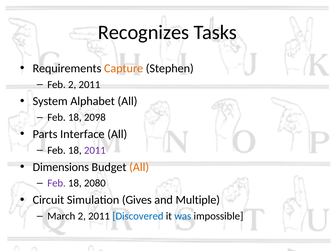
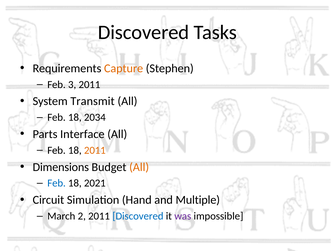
Recognizes: Recognizes -> Discovered (144, 32)
Feb 2: 2 -> 3 (72, 85)
Alphabet: Alphabet -> Transmit (93, 101)
2098: 2098 -> 2034 (95, 118)
2011 colour: purple -> orange (95, 150)
Feb colour: purple -> blue (57, 183)
2080: 2080 -> 2021 (95, 183)
Gives: Gives -> Hand (137, 200)
was colour: blue -> purple (183, 216)
